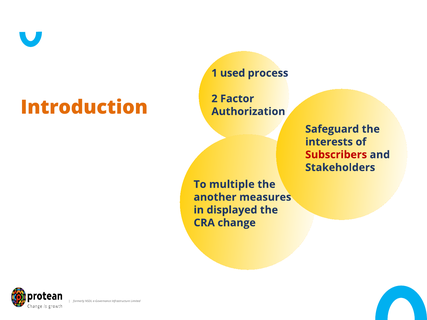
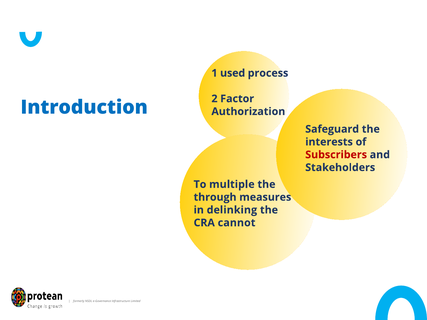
Introduction colour: orange -> blue (84, 107)
another: another -> through (215, 197)
displayed: displayed -> delinking (232, 210)
change: change -> cannot (237, 223)
